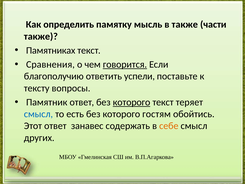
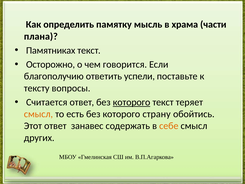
в также: также -> храма (185, 24)
также: также -> плана (41, 36)
Сравнения: Сравнения -> Осторожно (51, 64)
говорится underline: present -> none (125, 64)
Памятник: Памятник -> Считается (47, 102)
смысл colour: blue -> orange (38, 114)
гостям: гостям -> страну (157, 114)
